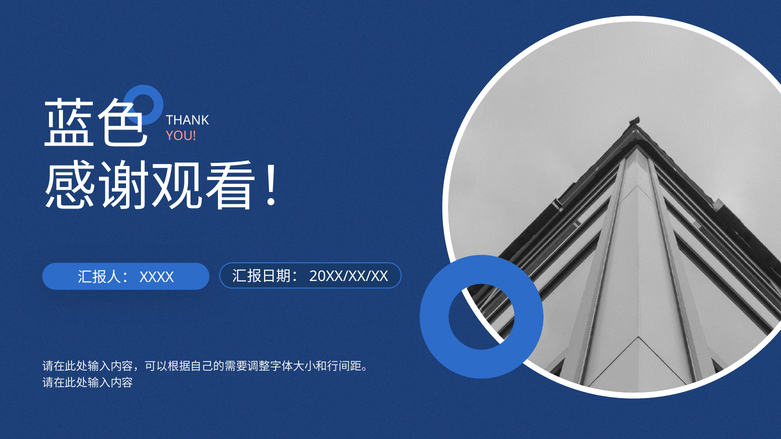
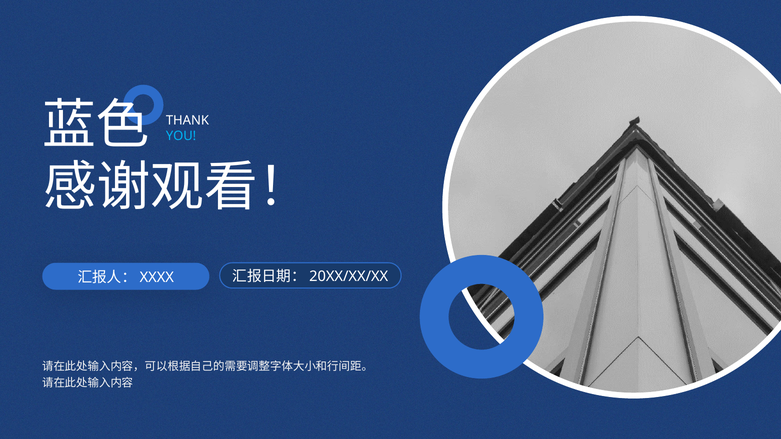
YOU colour: pink -> light blue (181, 136)
